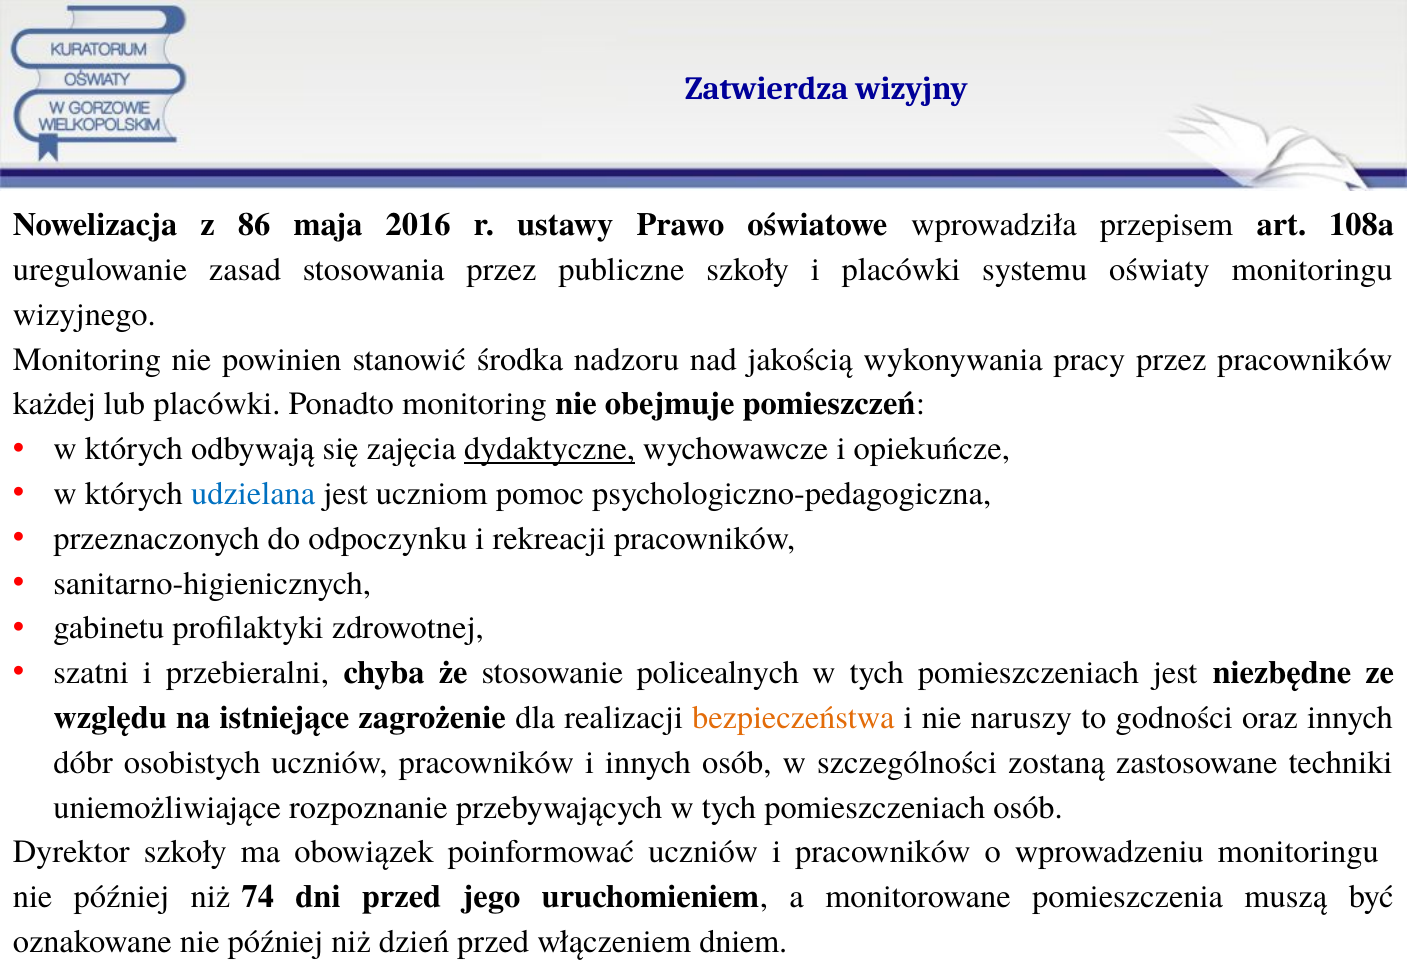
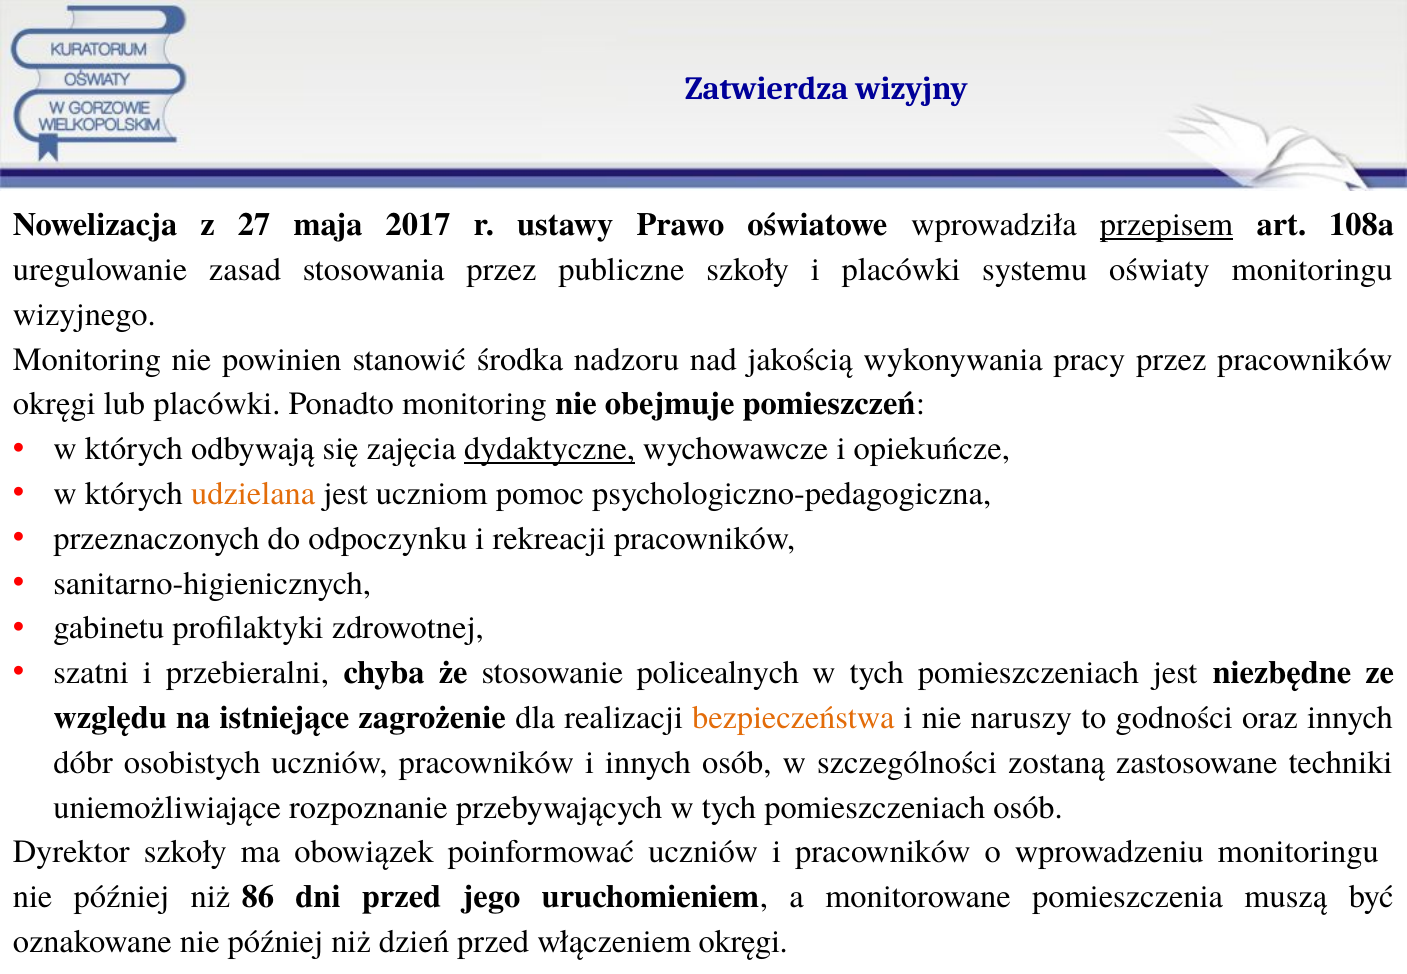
86: 86 -> 27 (254, 225)
2016: 2016 -> 2017 (418, 225)
przepisem underline: none -> present (1167, 225)
każdej: każdej -> okręgi (54, 404)
udzielana colour: blue -> orange (253, 494)
74: 74 -> 86 (258, 897)
włączeniem dniem: dniem -> okręgi (743, 942)
